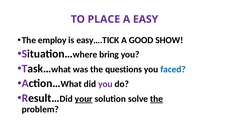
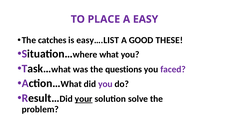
employ: employ -> catches (52, 40)
easy….TICK: easy….TICK -> easy….LIST (98, 40)
SHOW: SHOW -> THESE (169, 40)
bring: bring -> what (109, 54)
faced colour: blue -> purple (173, 69)
the underline: present -> none (157, 99)
